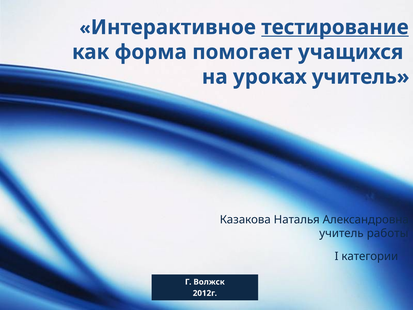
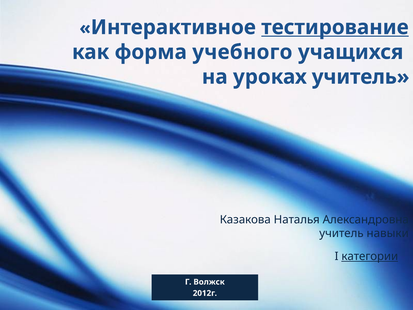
помогает: помогает -> учебного (242, 52)
работы: работы -> навыки (388, 233)
категории underline: none -> present (370, 256)
